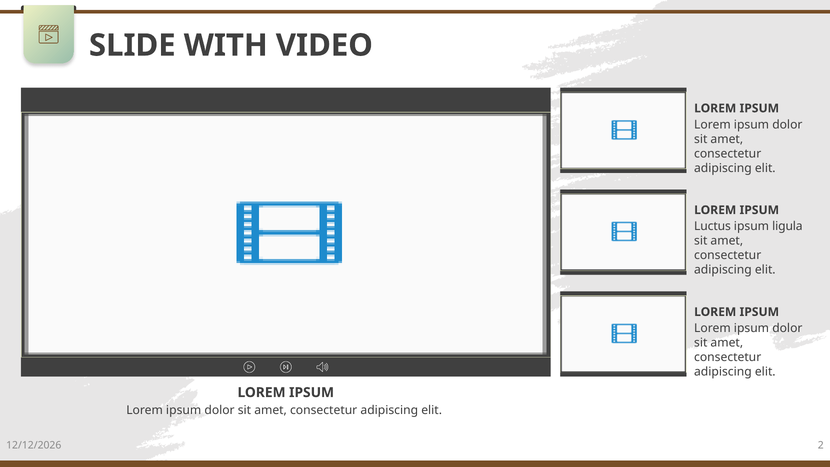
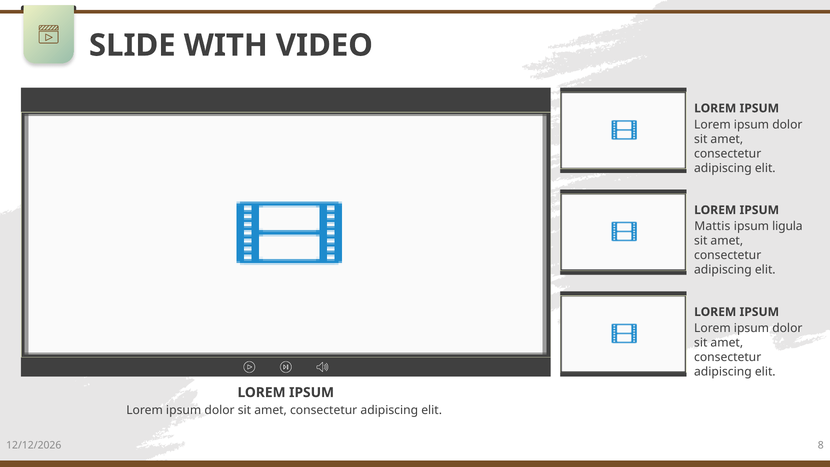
Luctus: Luctus -> Mattis (712, 226)
2: 2 -> 8 (821, 445)
